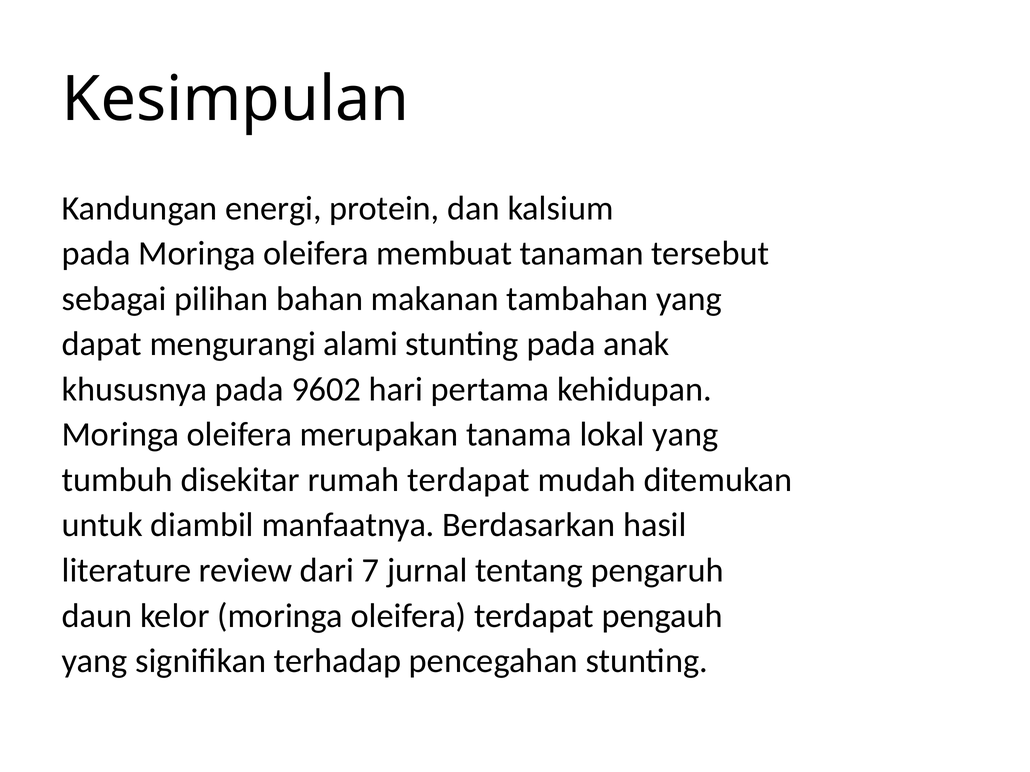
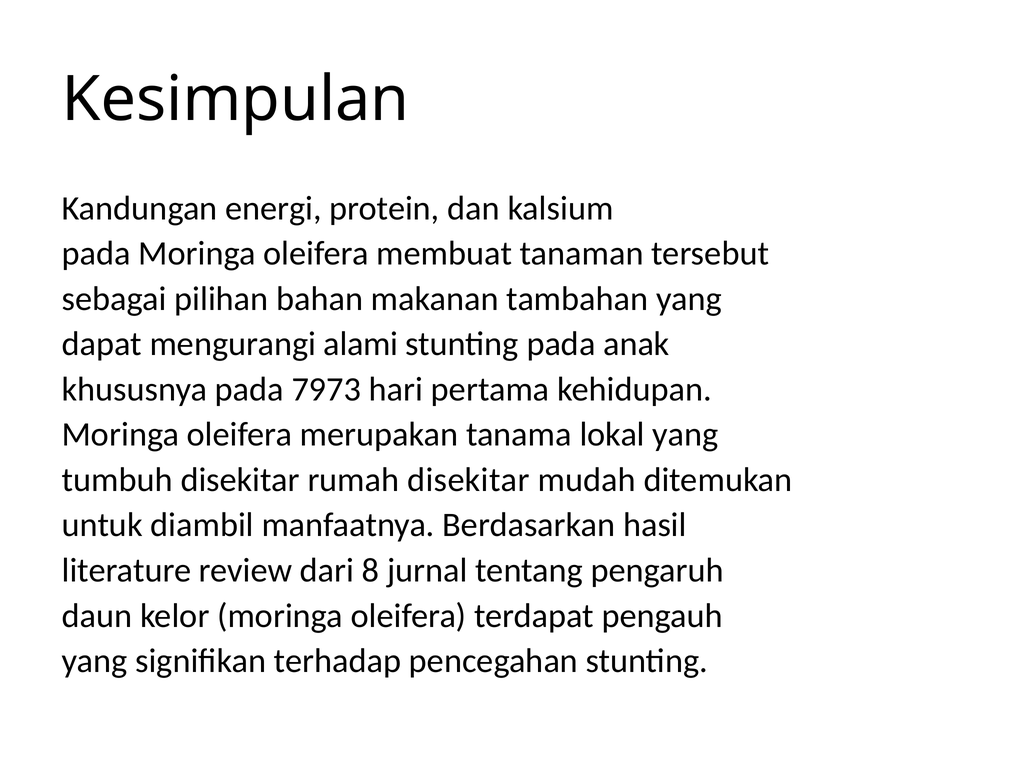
9602: 9602 -> 7973 (326, 390)
rumah terdapat: terdapat -> disekitar (468, 480)
7: 7 -> 8 (371, 571)
